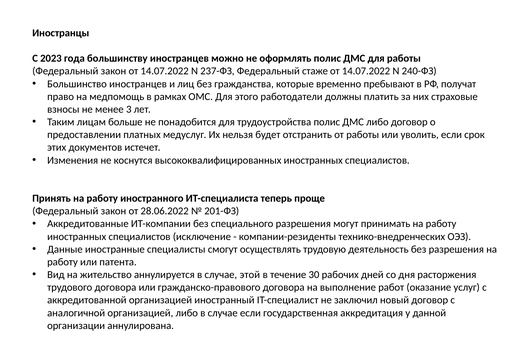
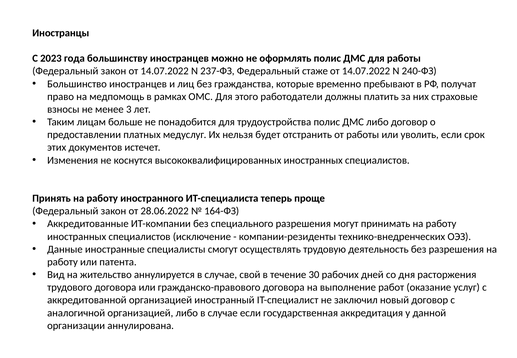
201-ФЗ: 201-ФЗ -> 164-ФЗ (222, 211)
этой: этой -> свой (250, 275)
